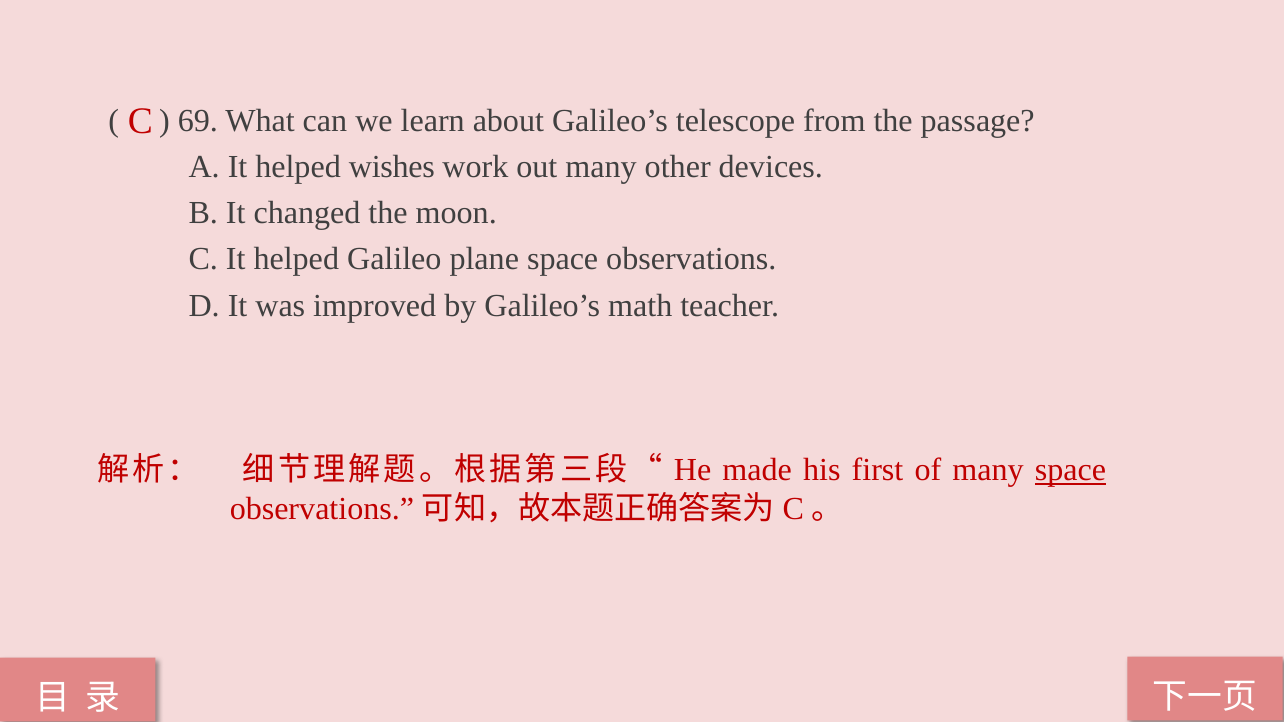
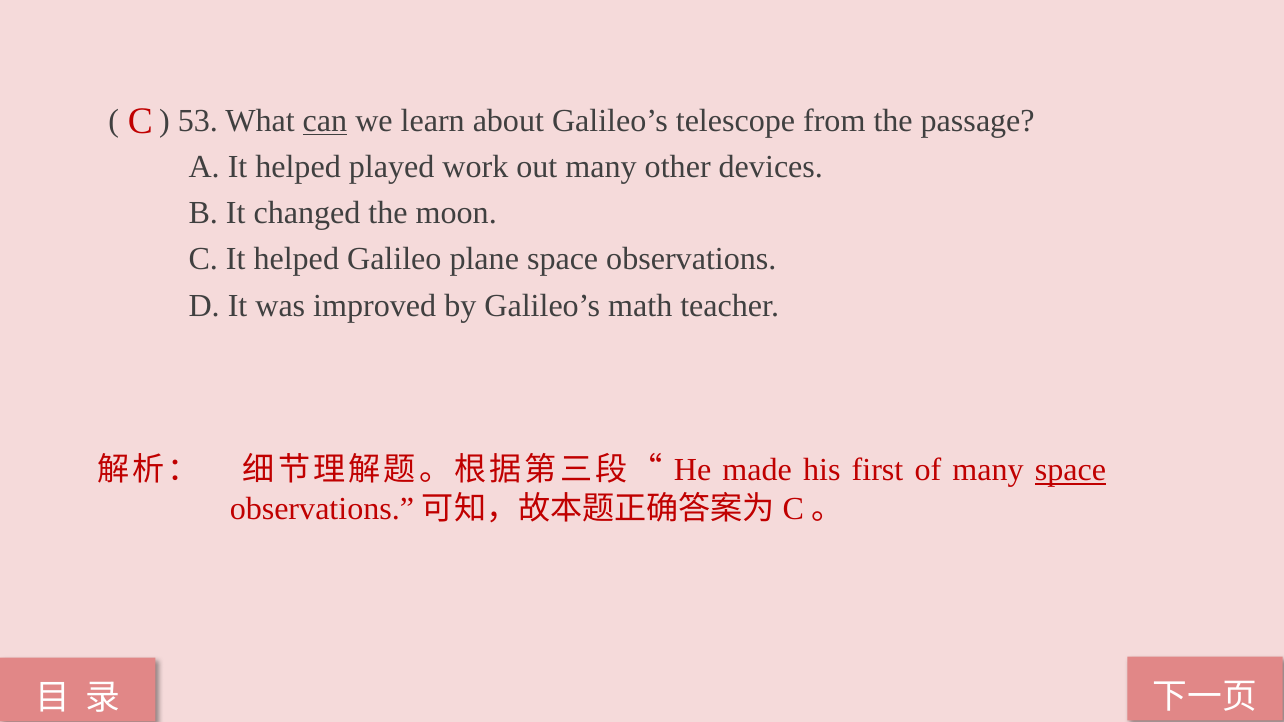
69: 69 -> 53 (198, 121)
can underline: none -> present (325, 121)
wishes: wishes -> played (392, 167)
